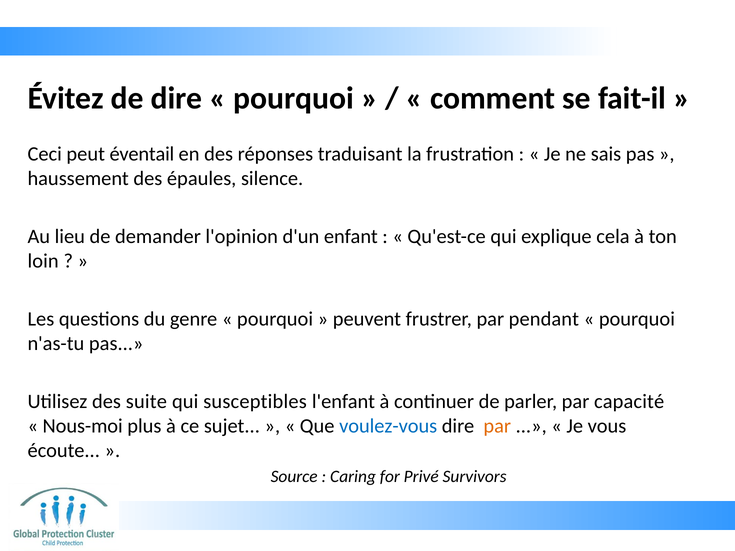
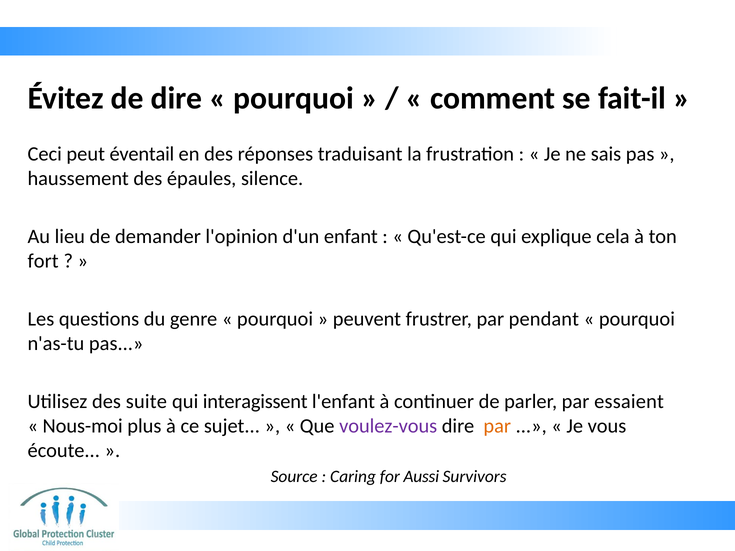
loin: loin -> fort (43, 261)
susceptibles: susceptibles -> interagissent (255, 402)
capacité: capacité -> essaient (629, 402)
voulez-vous colour: blue -> purple (388, 426)
Privé: Privé -> Aussi (421, 477)
